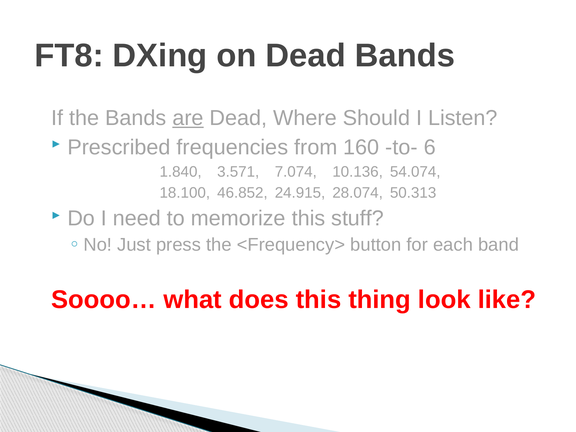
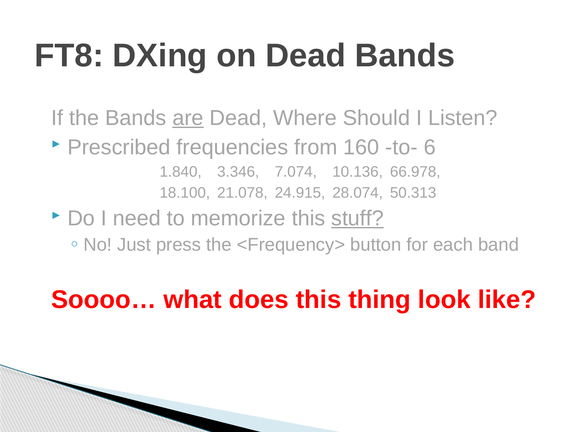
3.571: 3.571 -> 3.346 (238, 172)
54.074: 54.074 -> 66.978 (415, 172)
46.852: 46.852 -> 21.078 (242, 193)
stuff underline: none -> present (357, 218)
